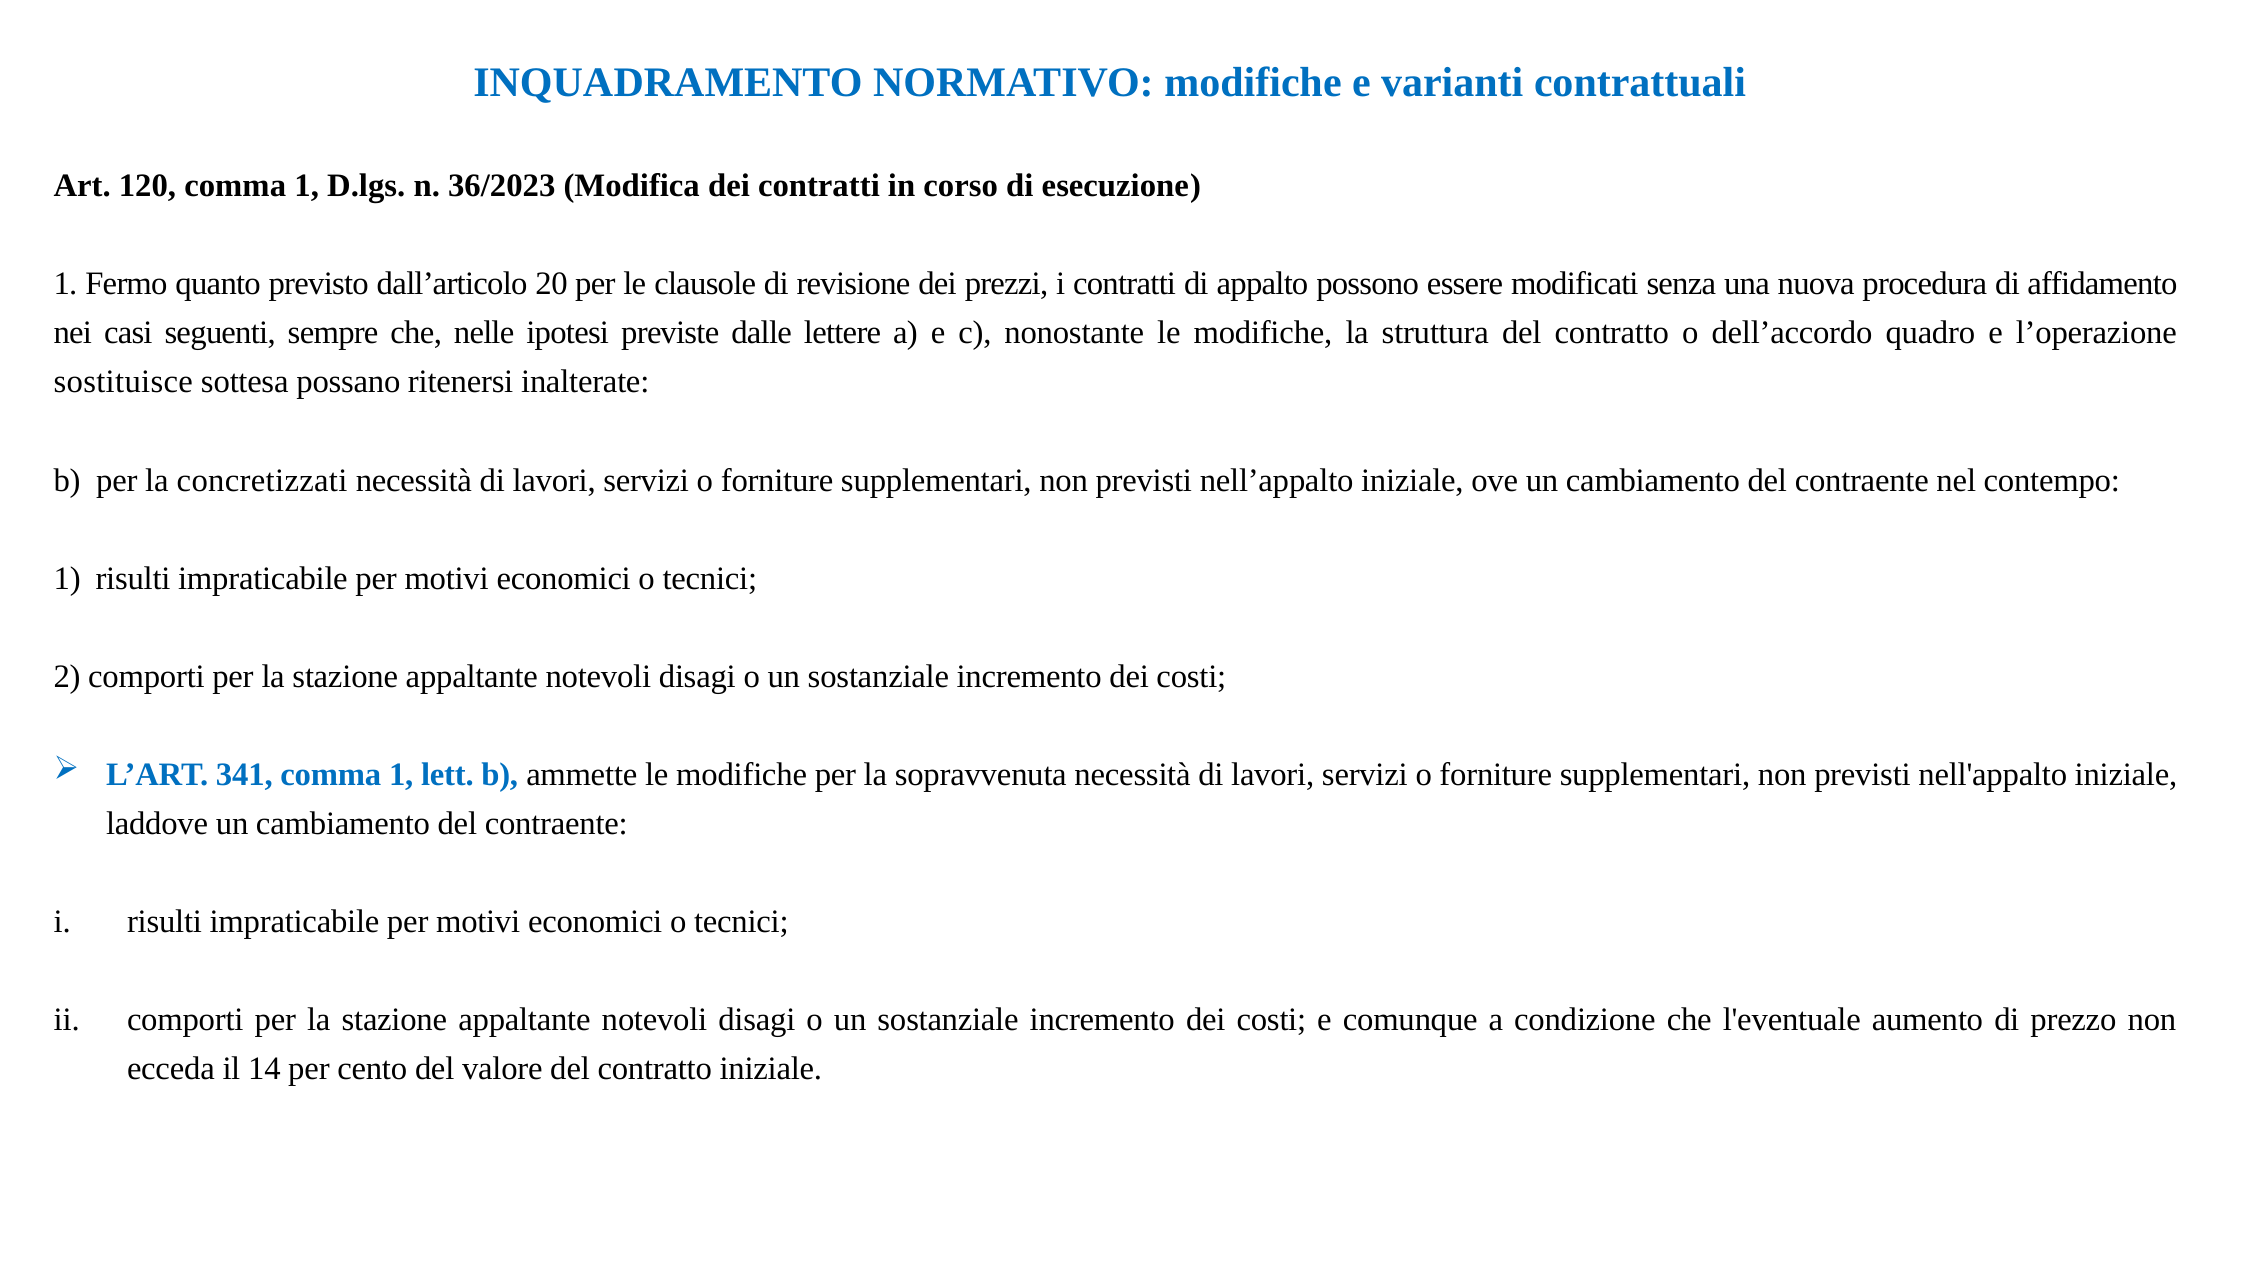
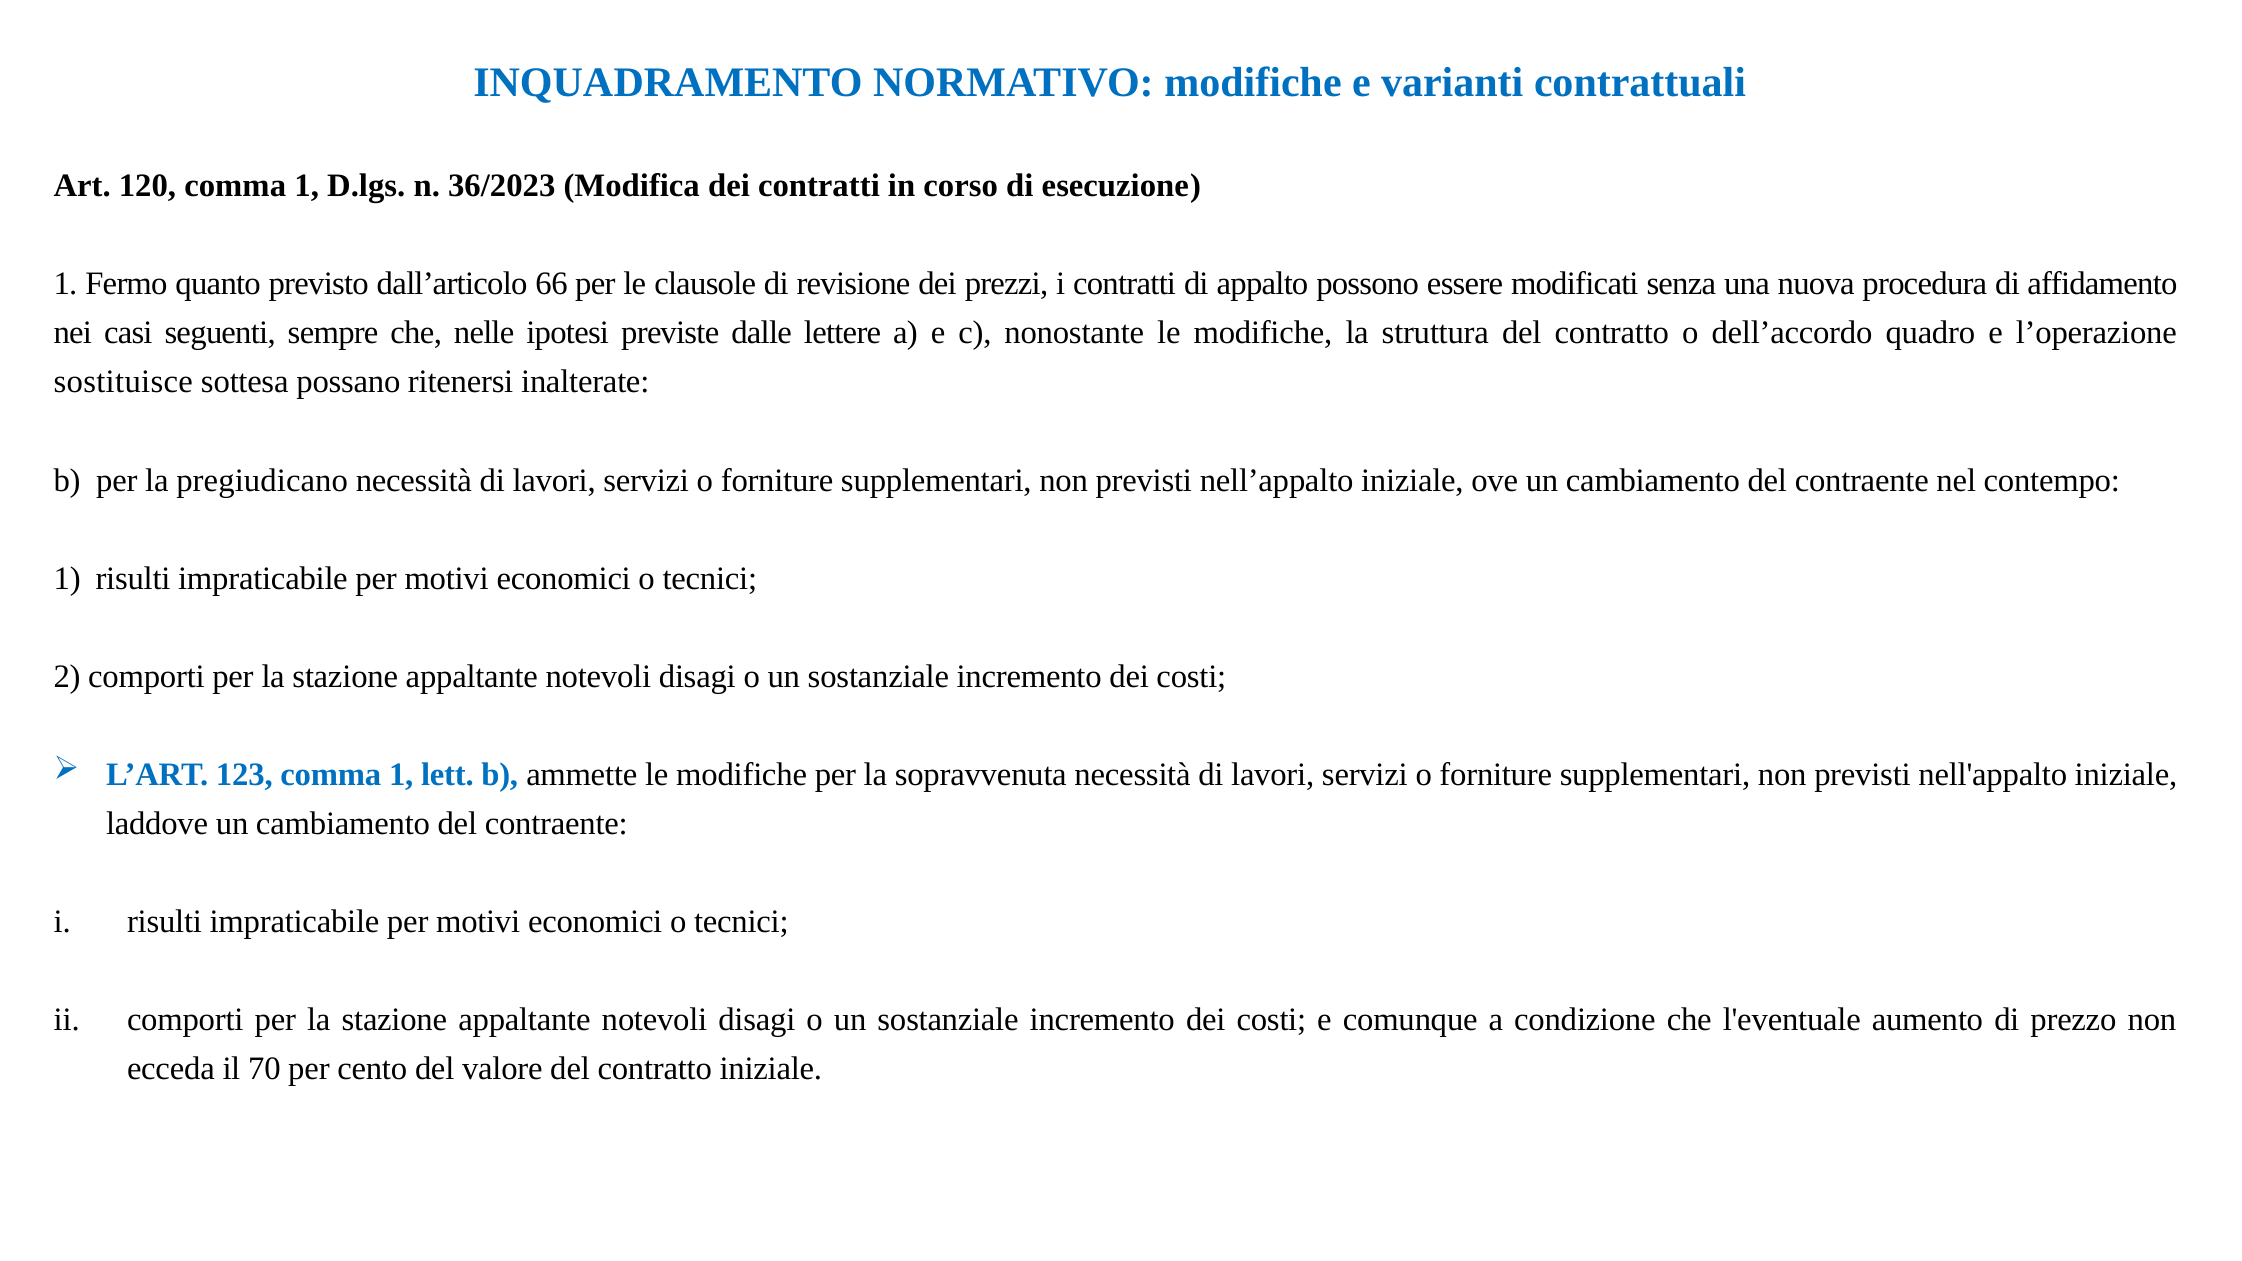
20: 20 -> 66 (552, 284)
concretizzati: concretizzati -> pregiudicano (262, 480)
341: 341 -> 123 (244, 775)
14: 14 -> 70 (264, 1069)
